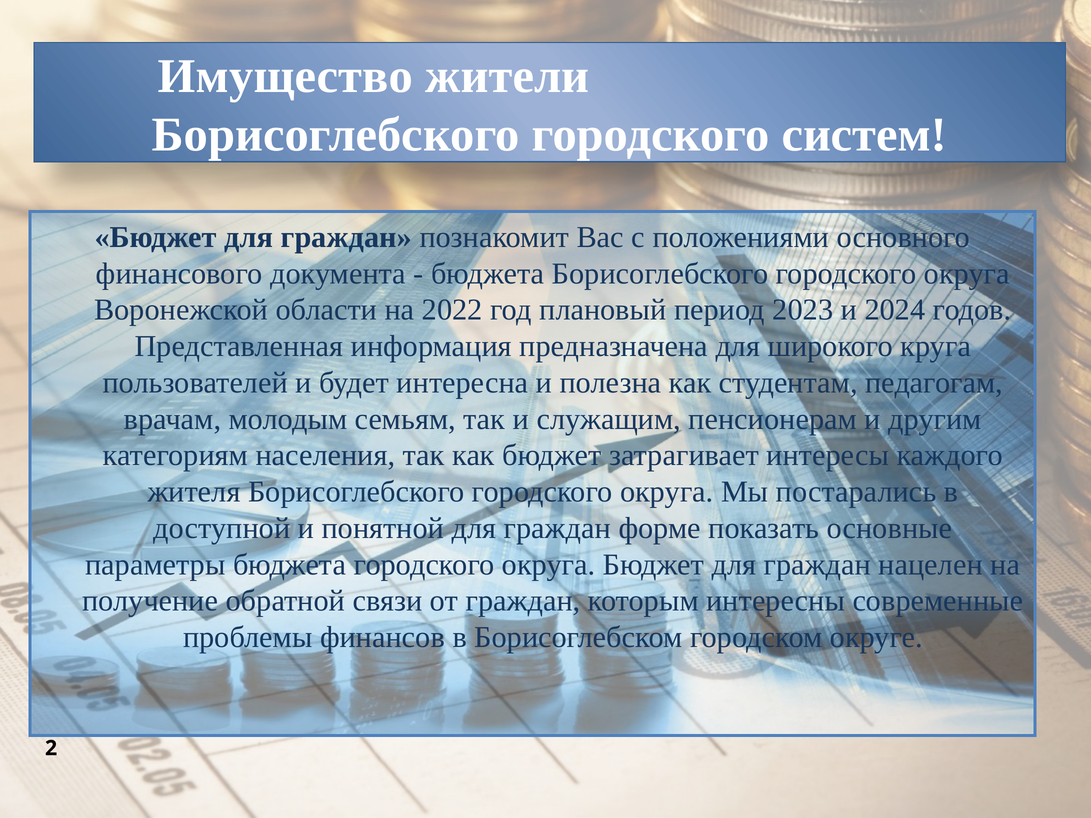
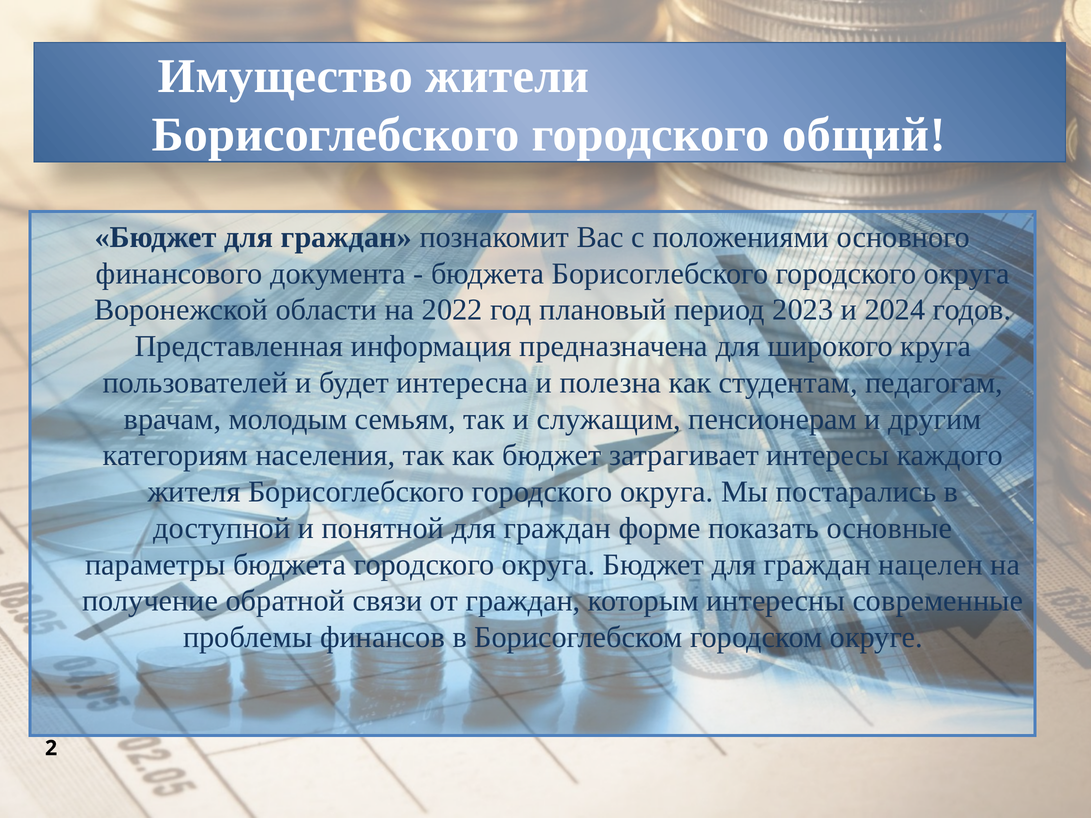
систем: систем -> общий (864, 135)
